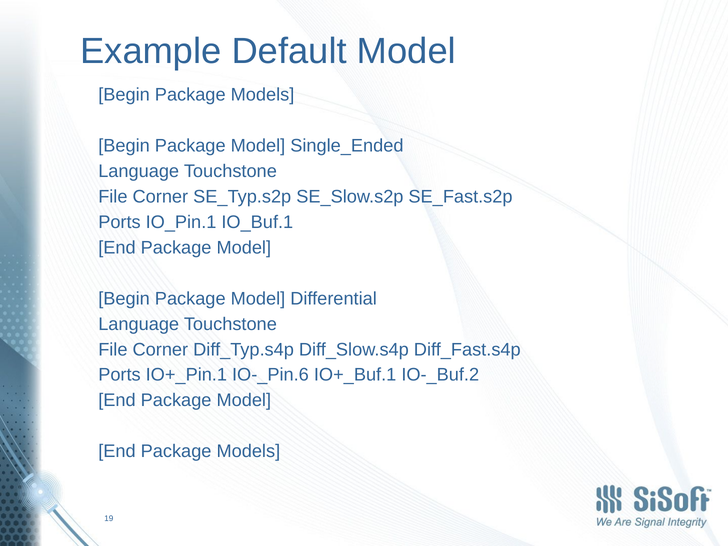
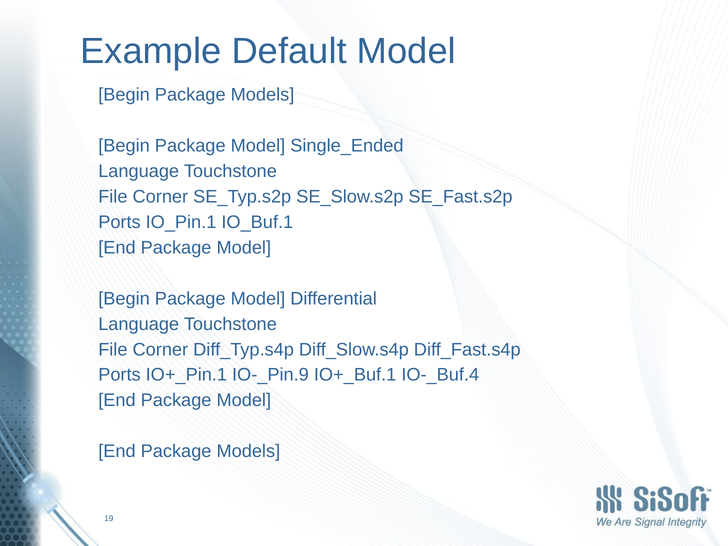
IO-_Pin.6: IO-_Pin.6 -> IO-_Pin.9 (270, 375)
IO-_Buf.2: IO-_Buf.2 -> IO-_Buf.4 (440, 375)
